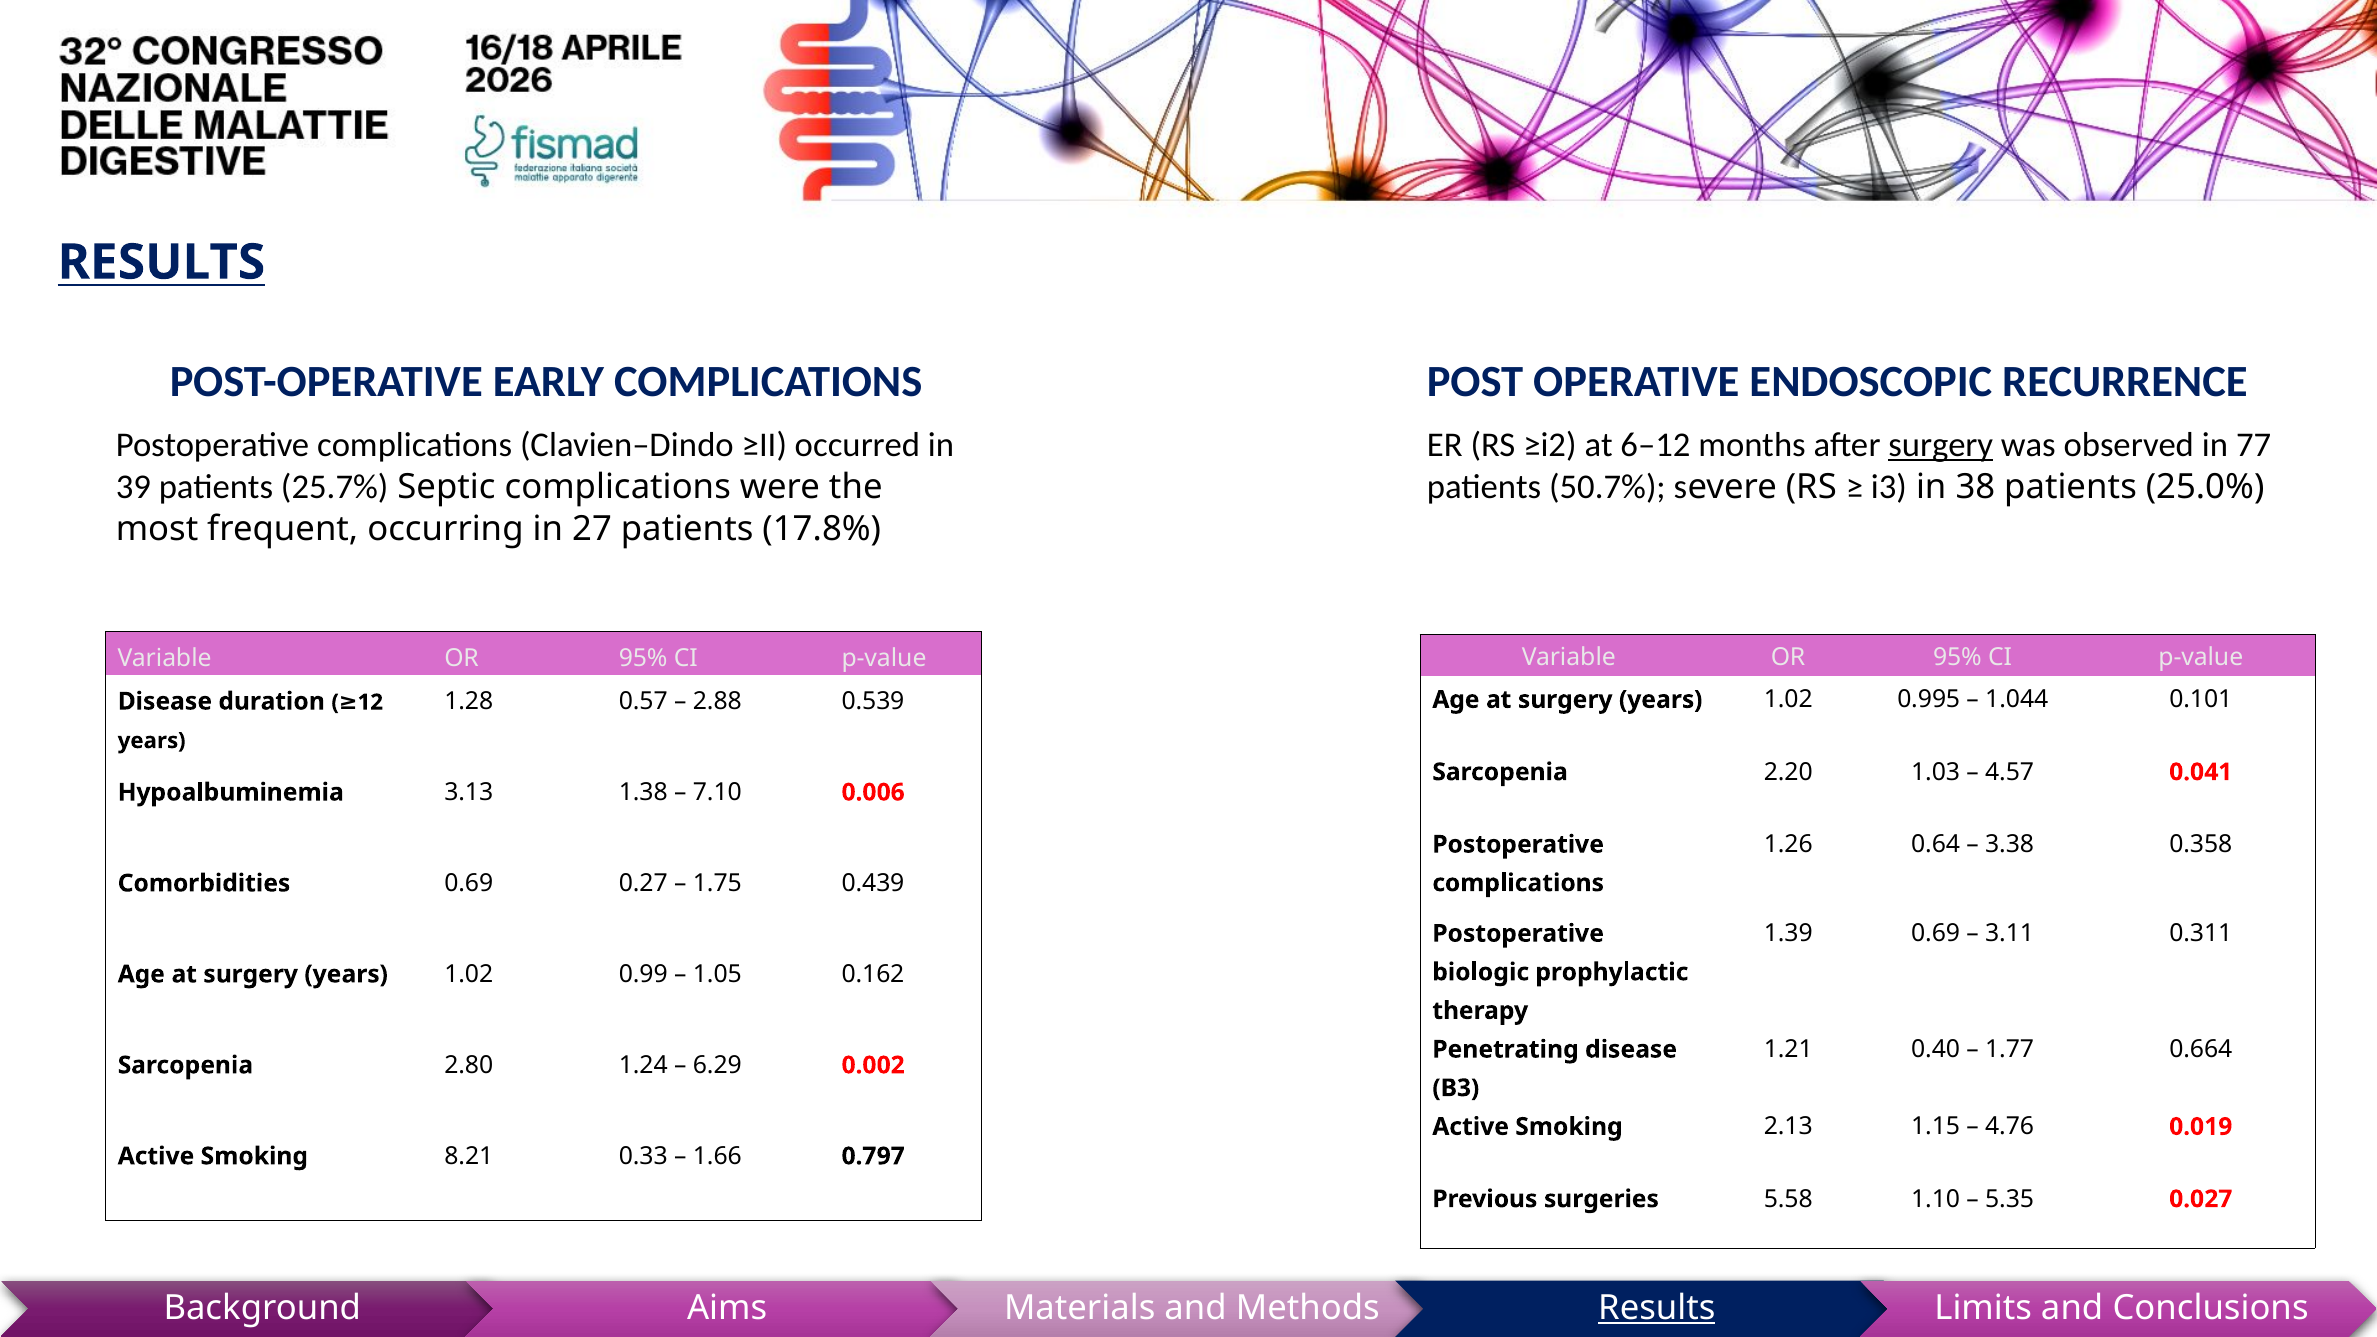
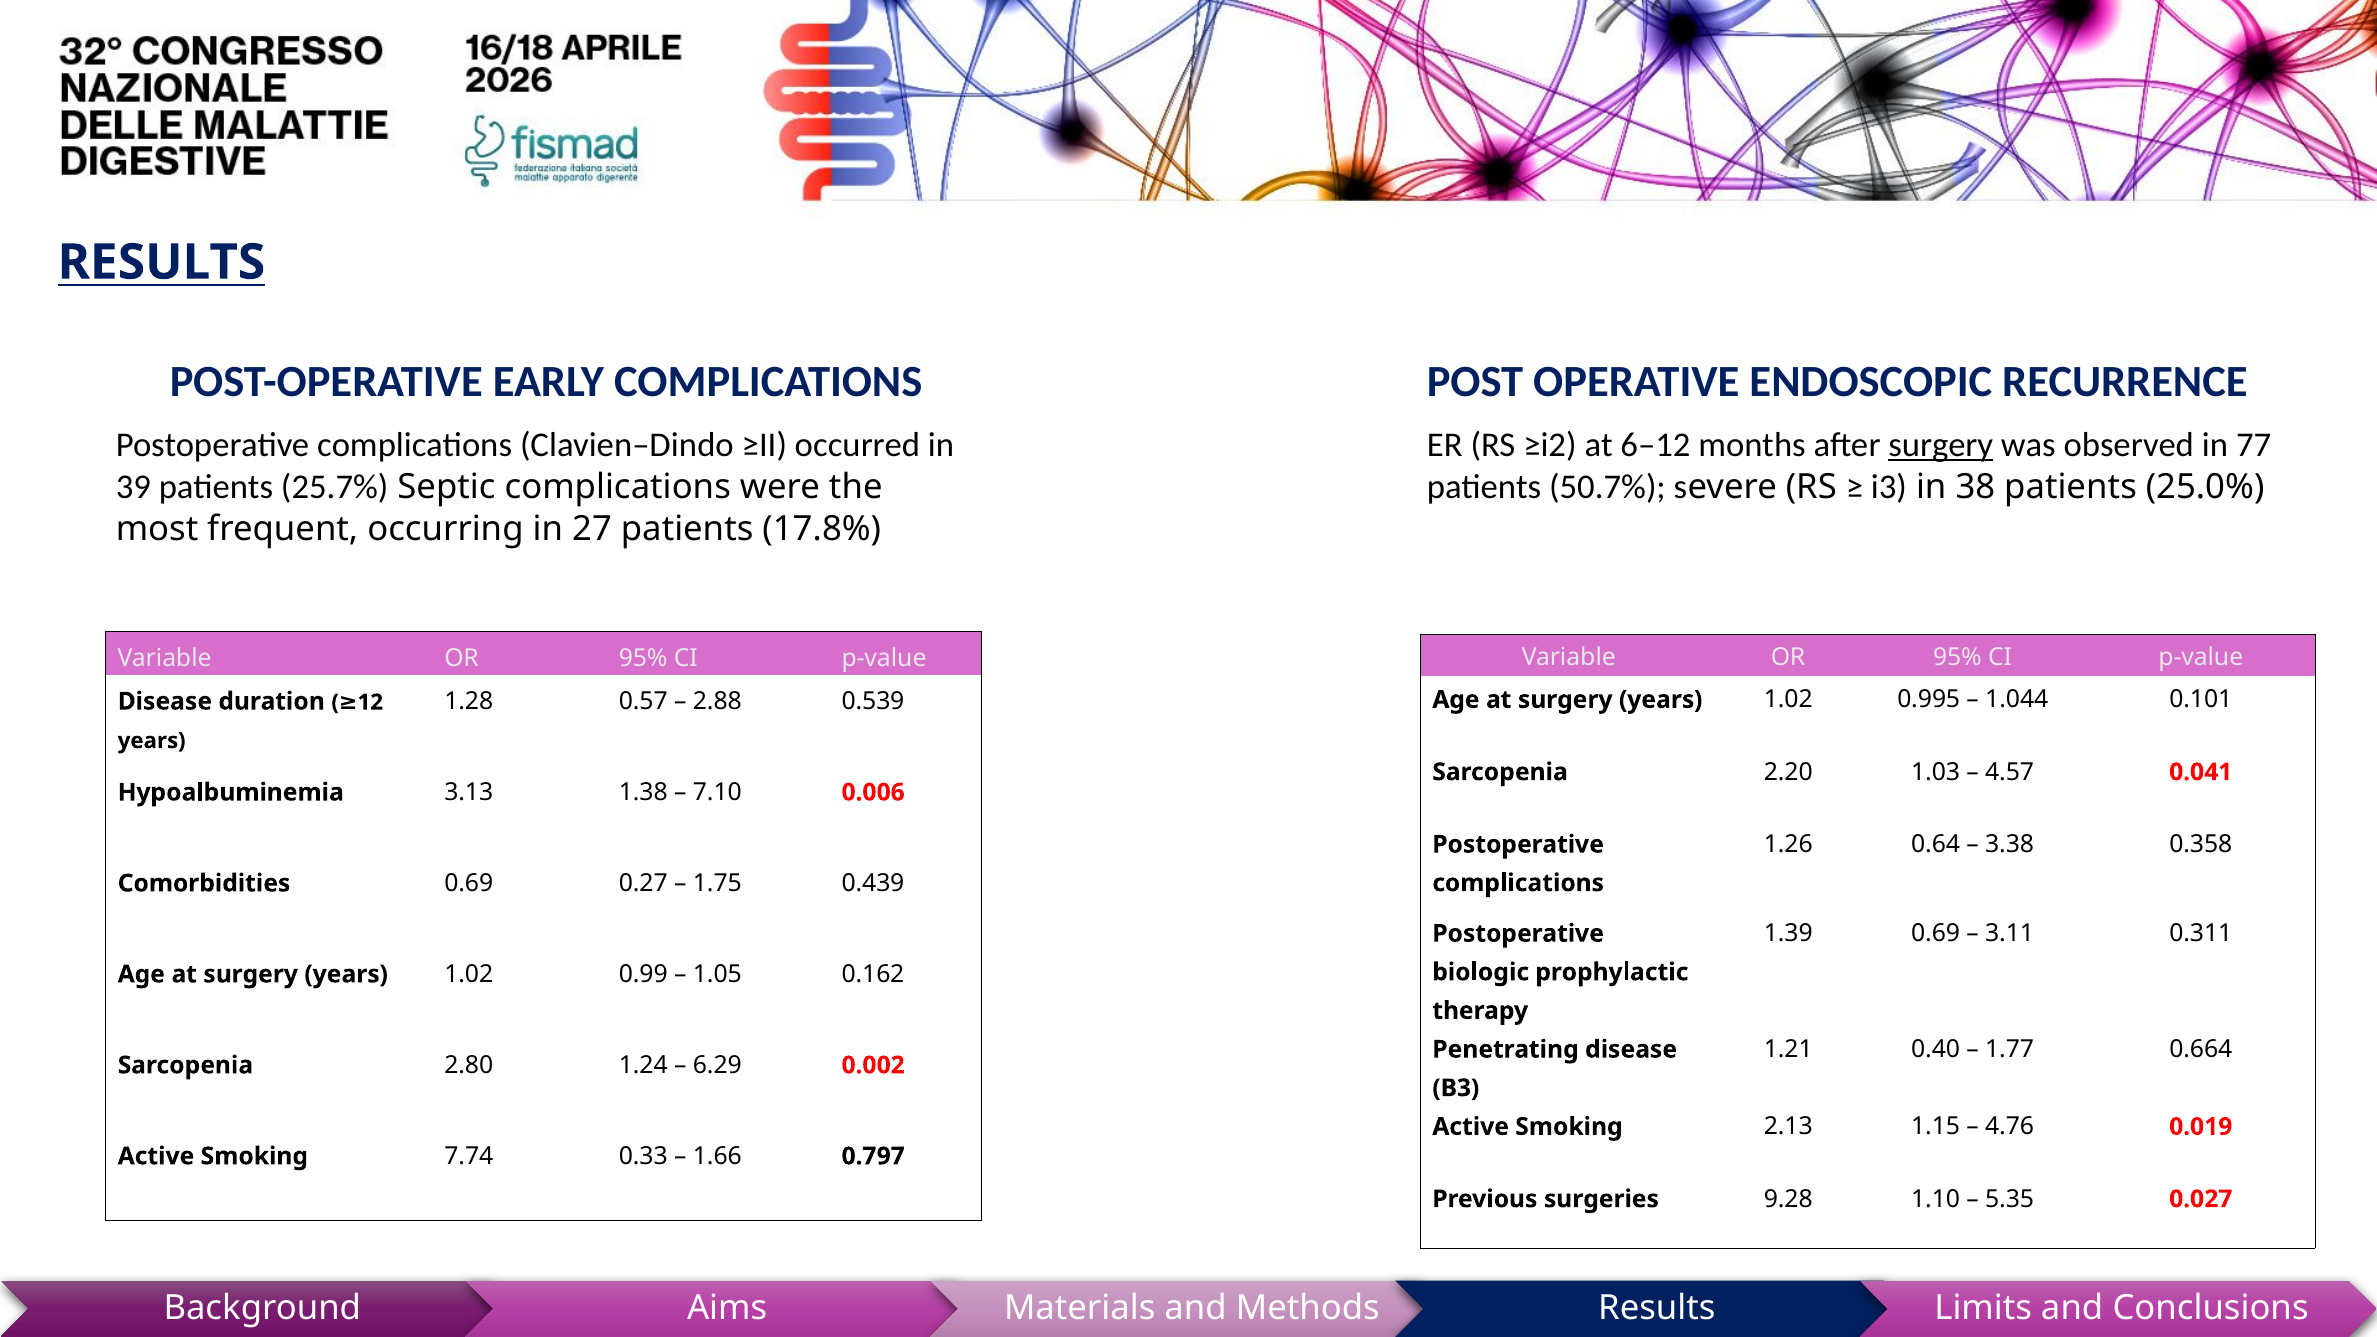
8.21: 8.21 -> 7.74 (469, 1156)
5.58: 5.58 -> 9.28 (1788, 1199)
Results underline: present -> none (1657, 1309)
